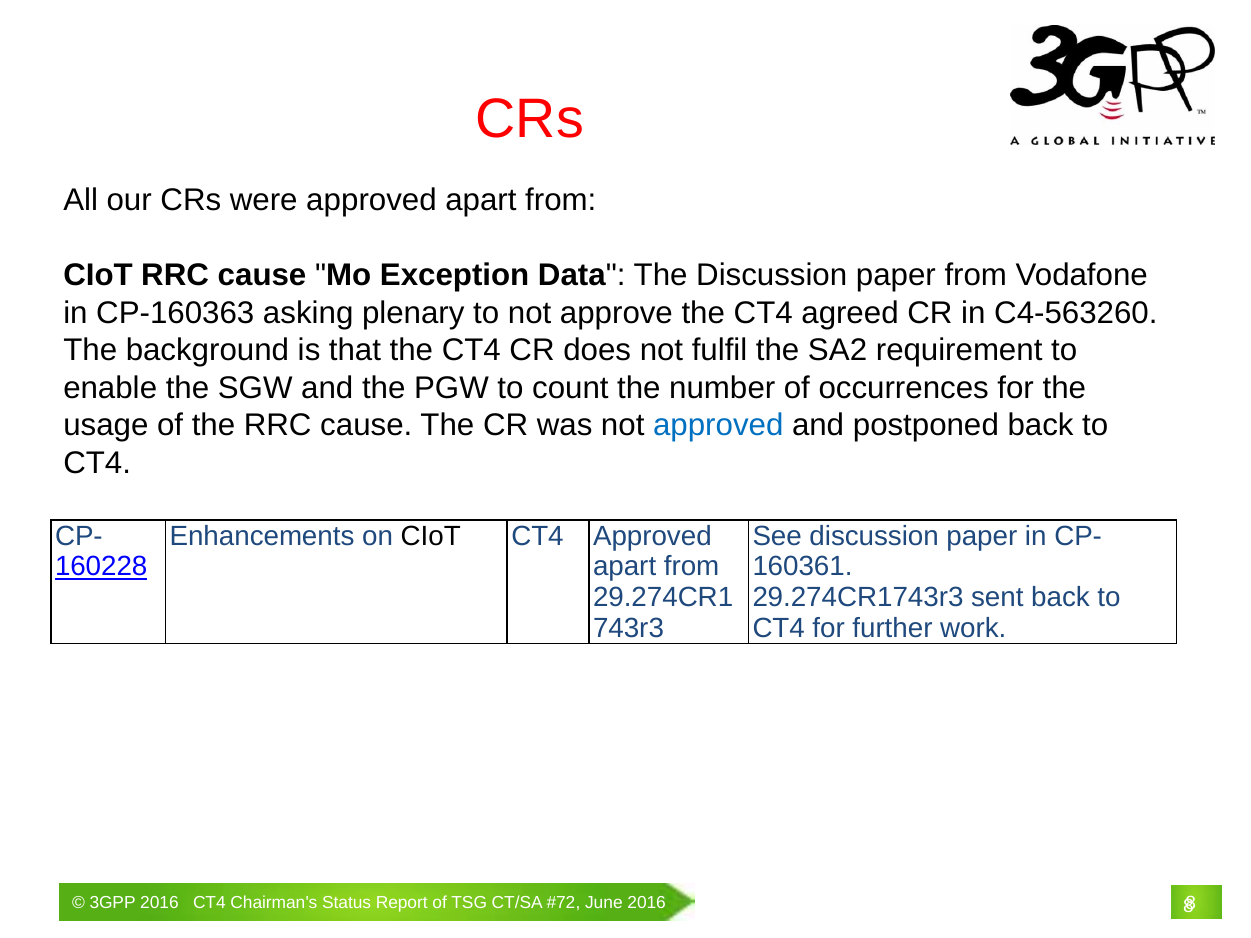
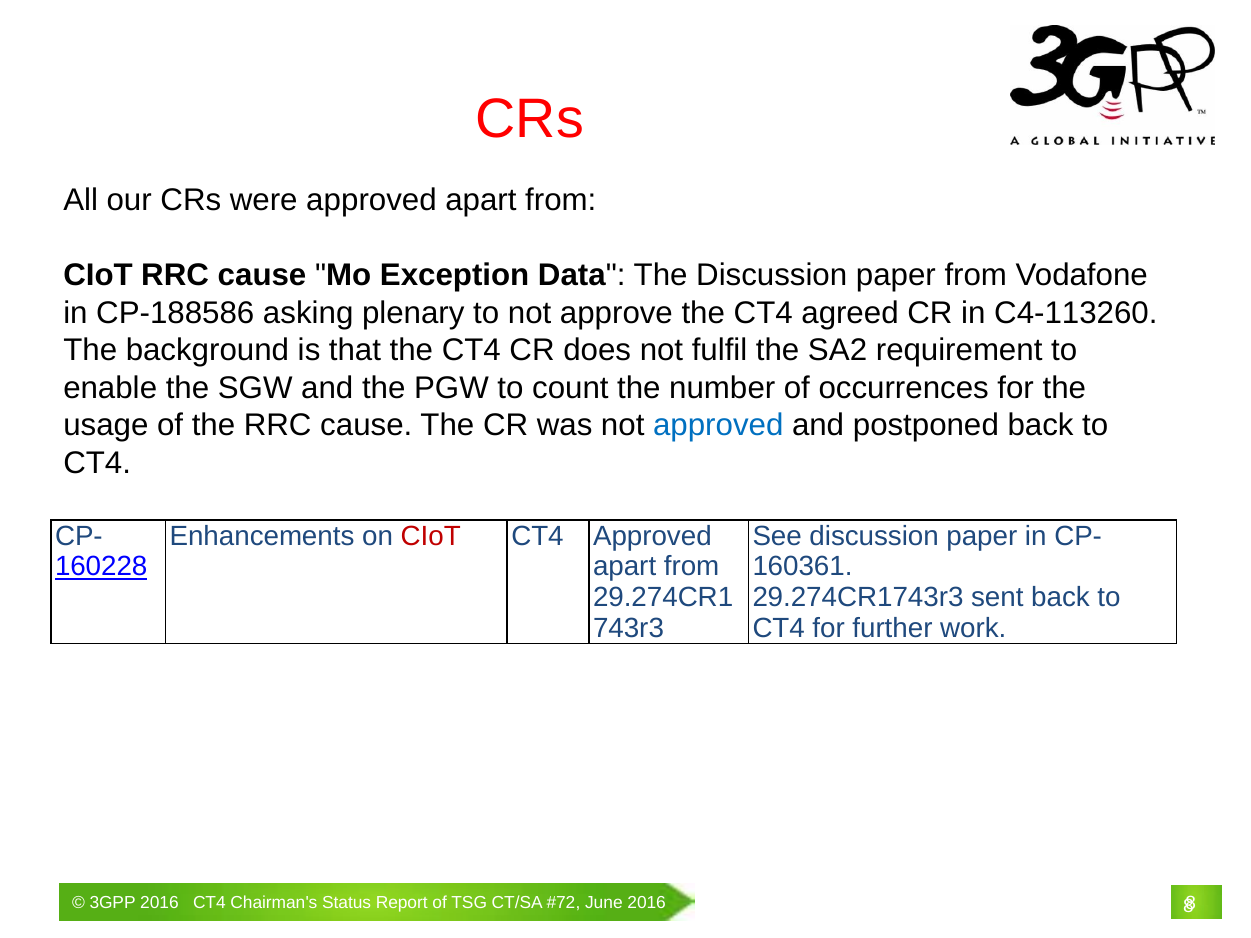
CP-160363: CP-160363 -> CP-188586 (175, 313)
C4-563260: C4-563260 -> C4-113260 (1076, 313)
CIoT colour: black -> red (431, 536)
